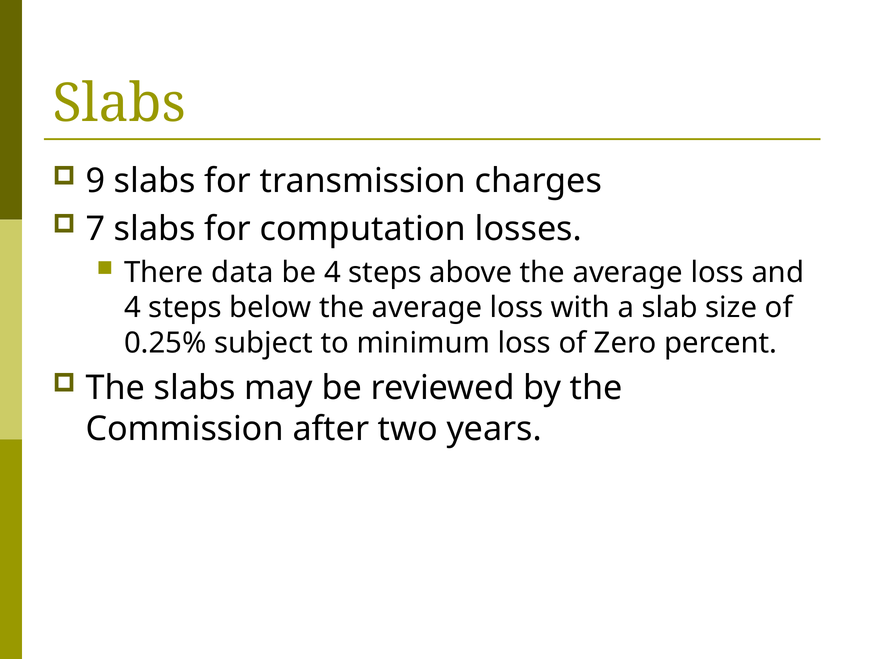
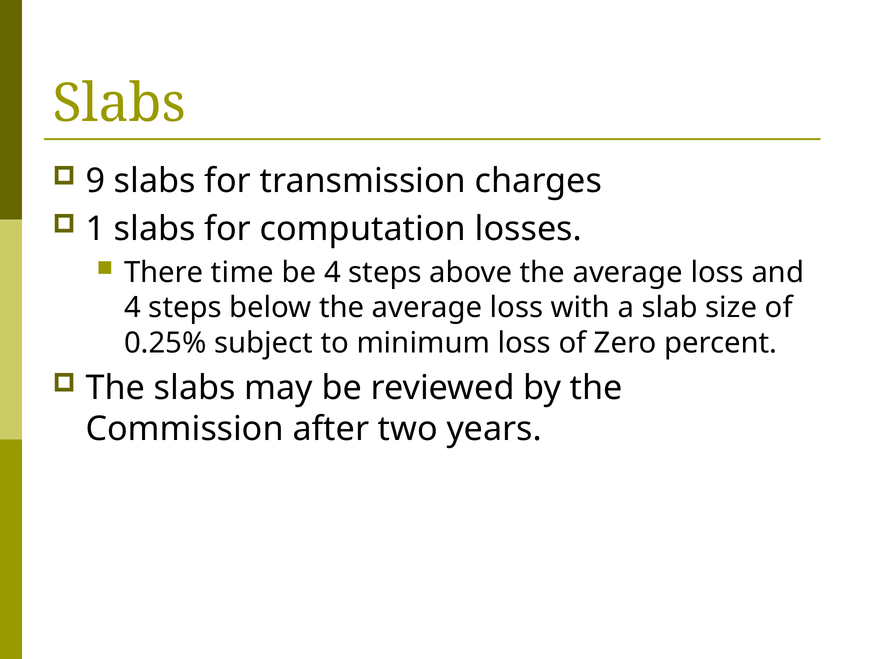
7: 7 -> 1 (95, 229)
data: data -> time (242, 273)
